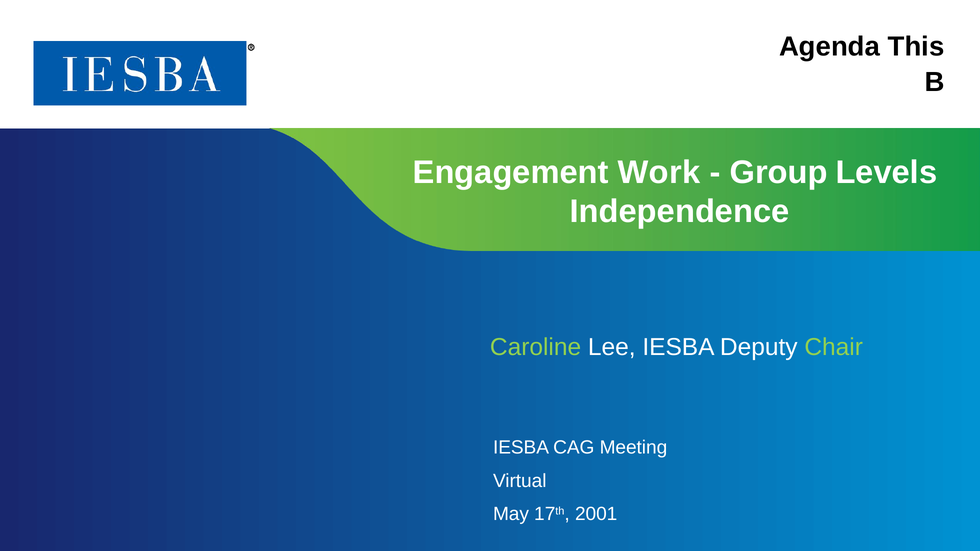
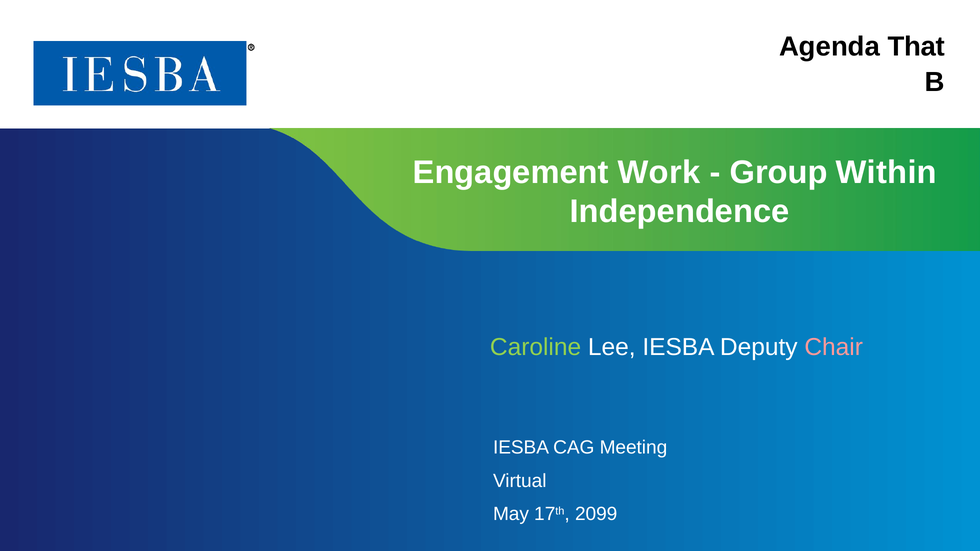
This: This -> That (916, 47)
Levels: Levels -> Within (886, 172)
Chair colour: light green -> pink (834, 347)
2001: 2001 -> 2099 (596, 514)
